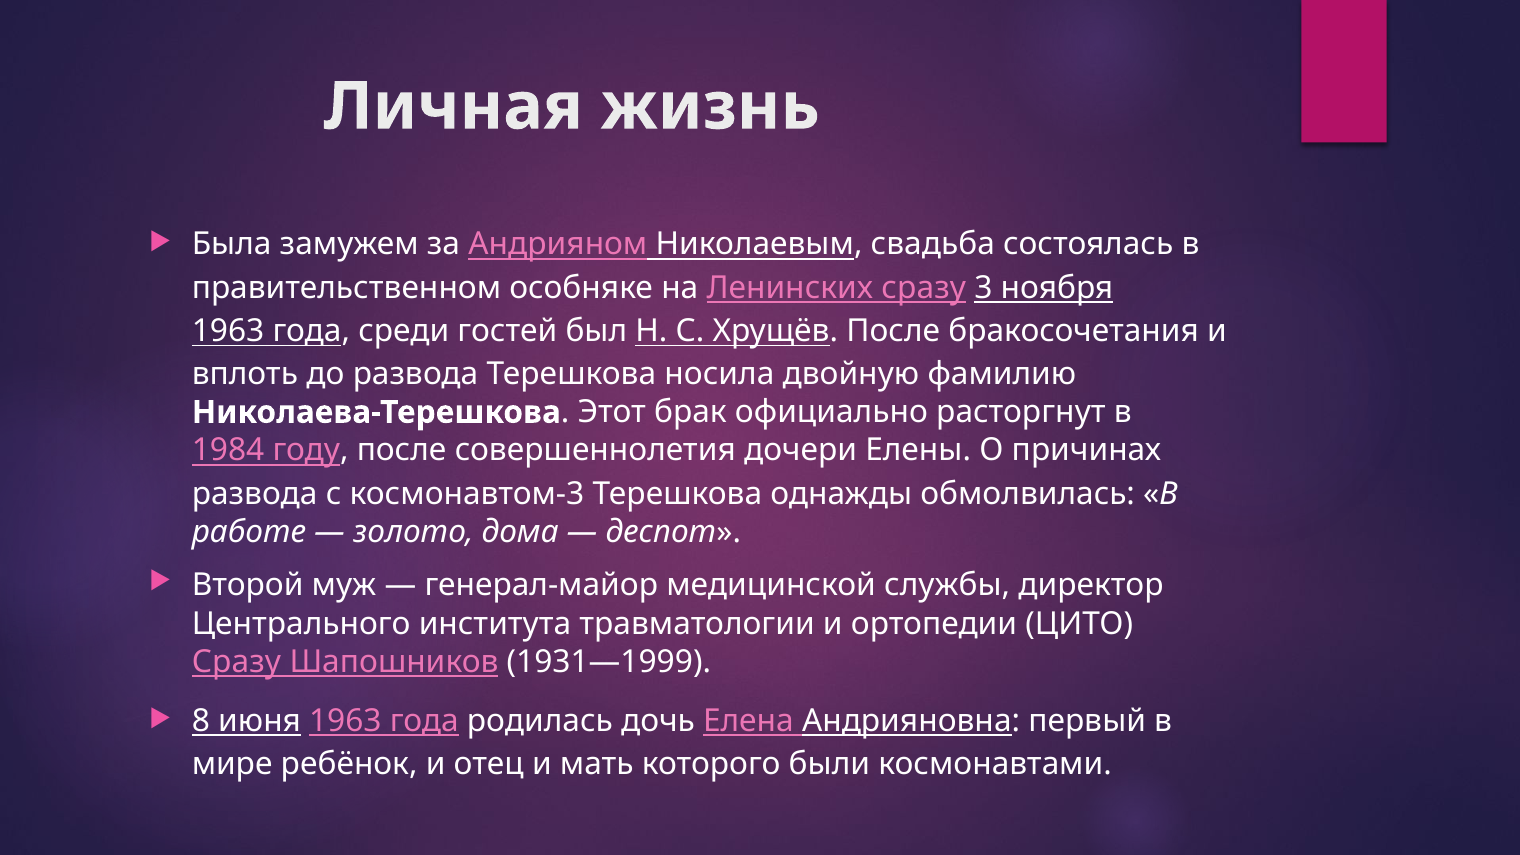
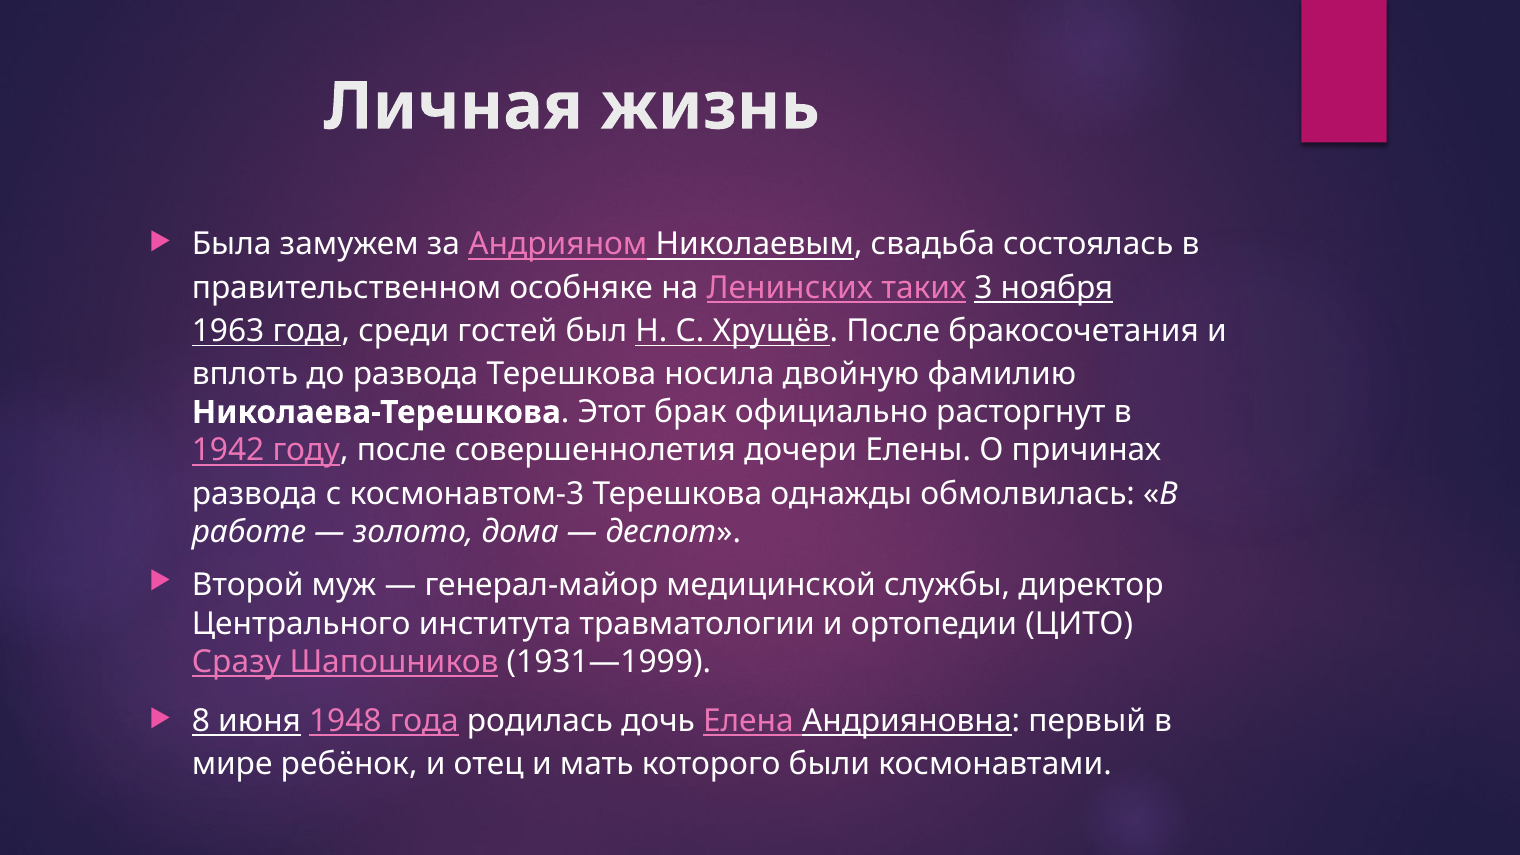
Ленинских сразу: сразу -> таких (924, 288)
1984: 1984 -> 1942 (228, 450)
июня 1963: 1963 -> 1948 (345, 721)
